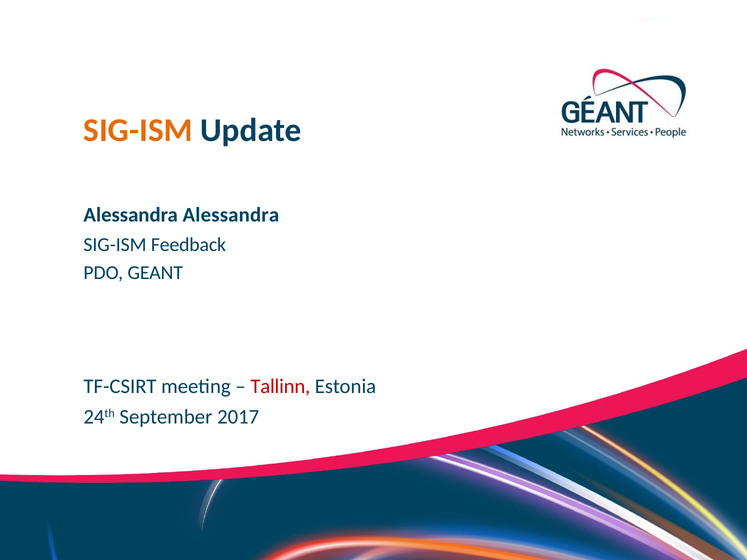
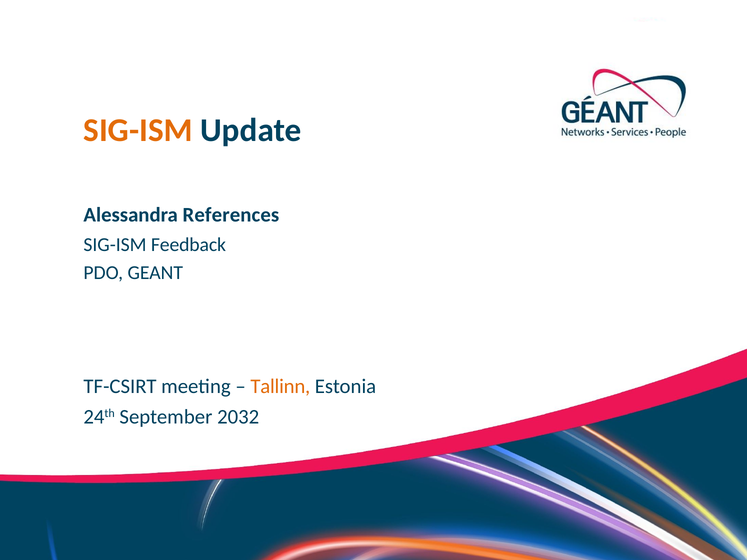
Alessandra Alessandra: Alessandra -> References (231, 215)
Tallinn colour: red -> orange (280, 387)
2017: 2017 -> 2032 (238, 417)
